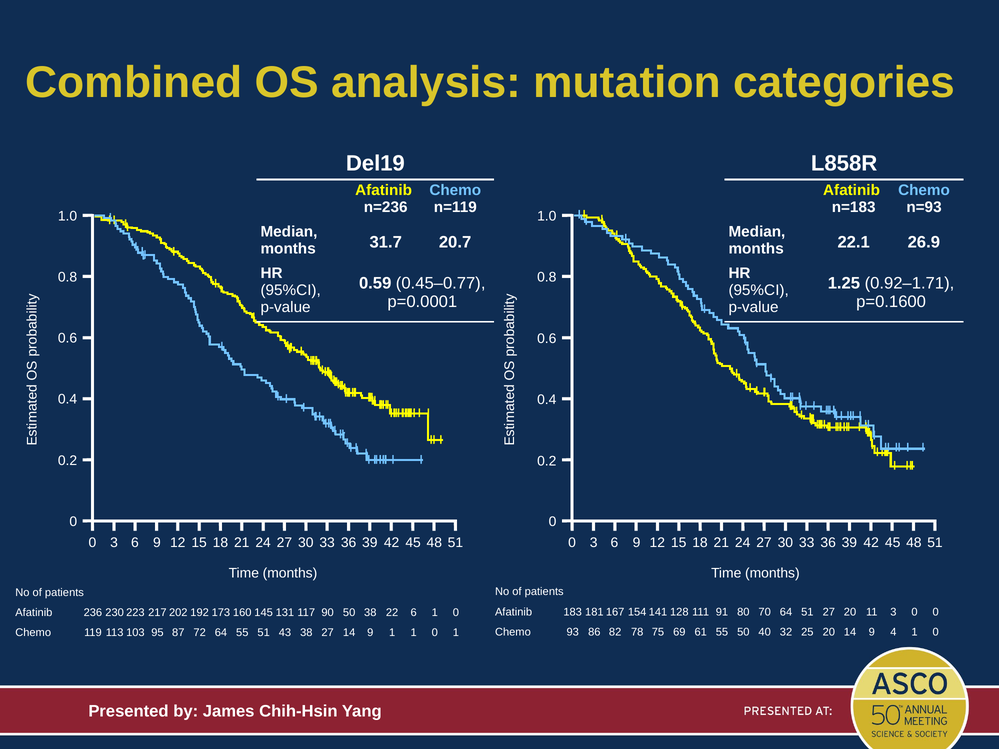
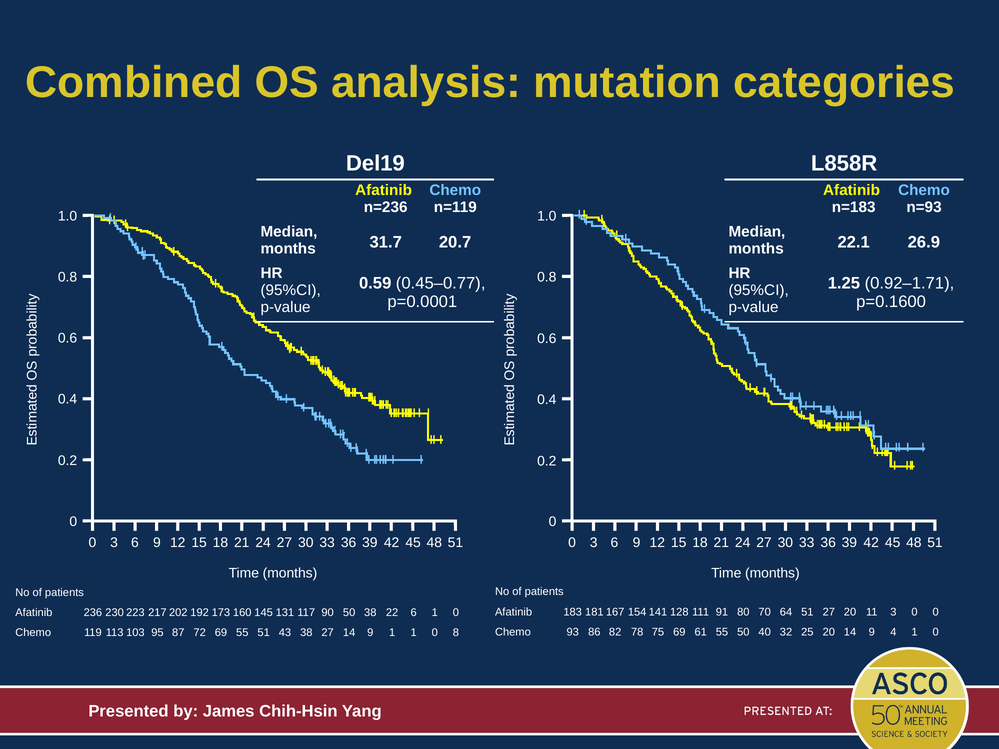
72 64: 64 -> 69 (221, 633)
0 1: 1 -> 8 (456, 633)
